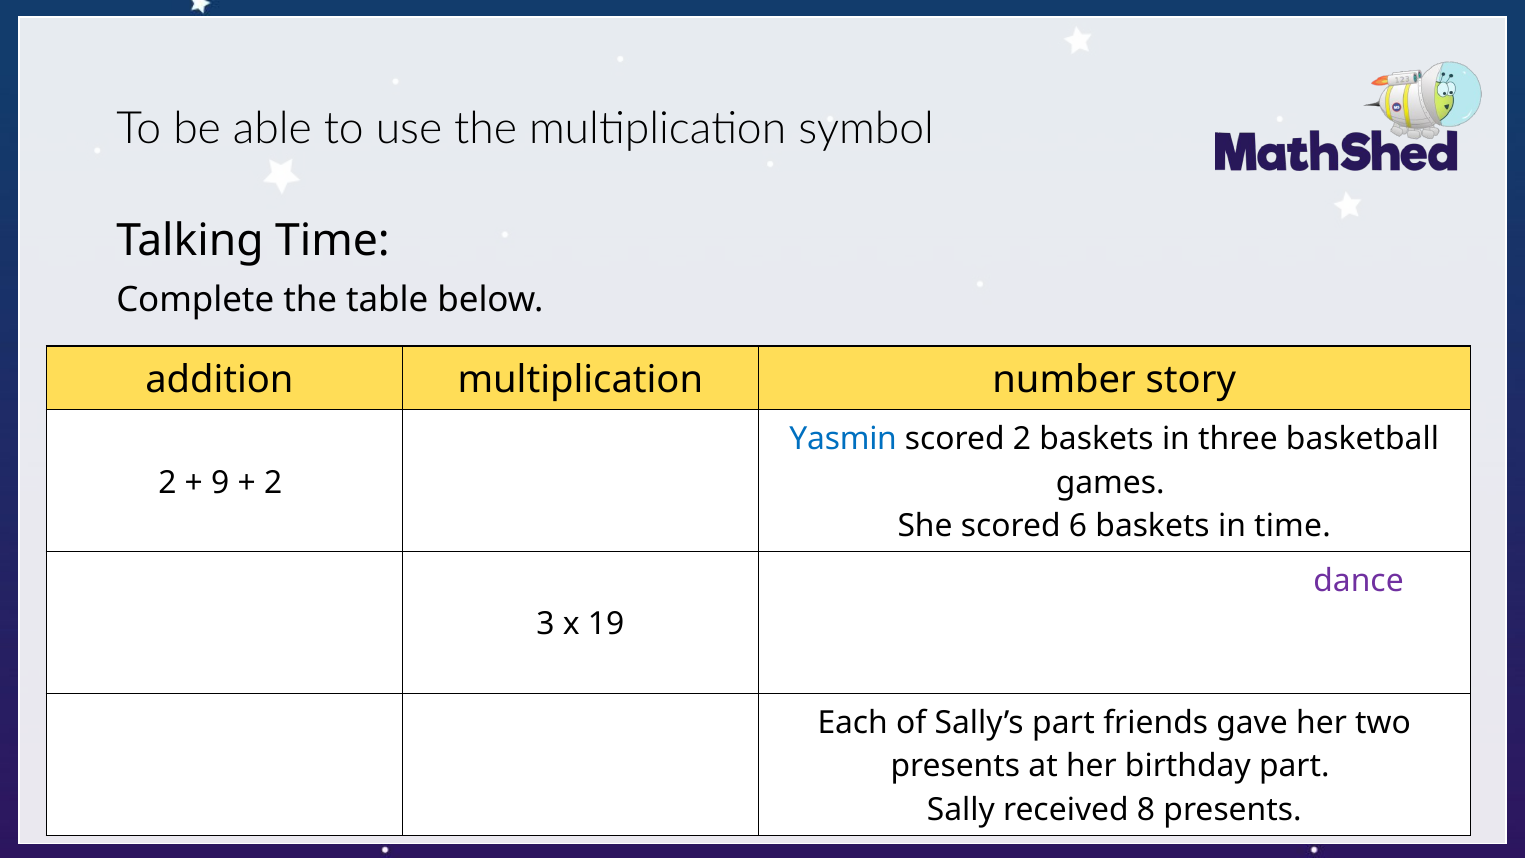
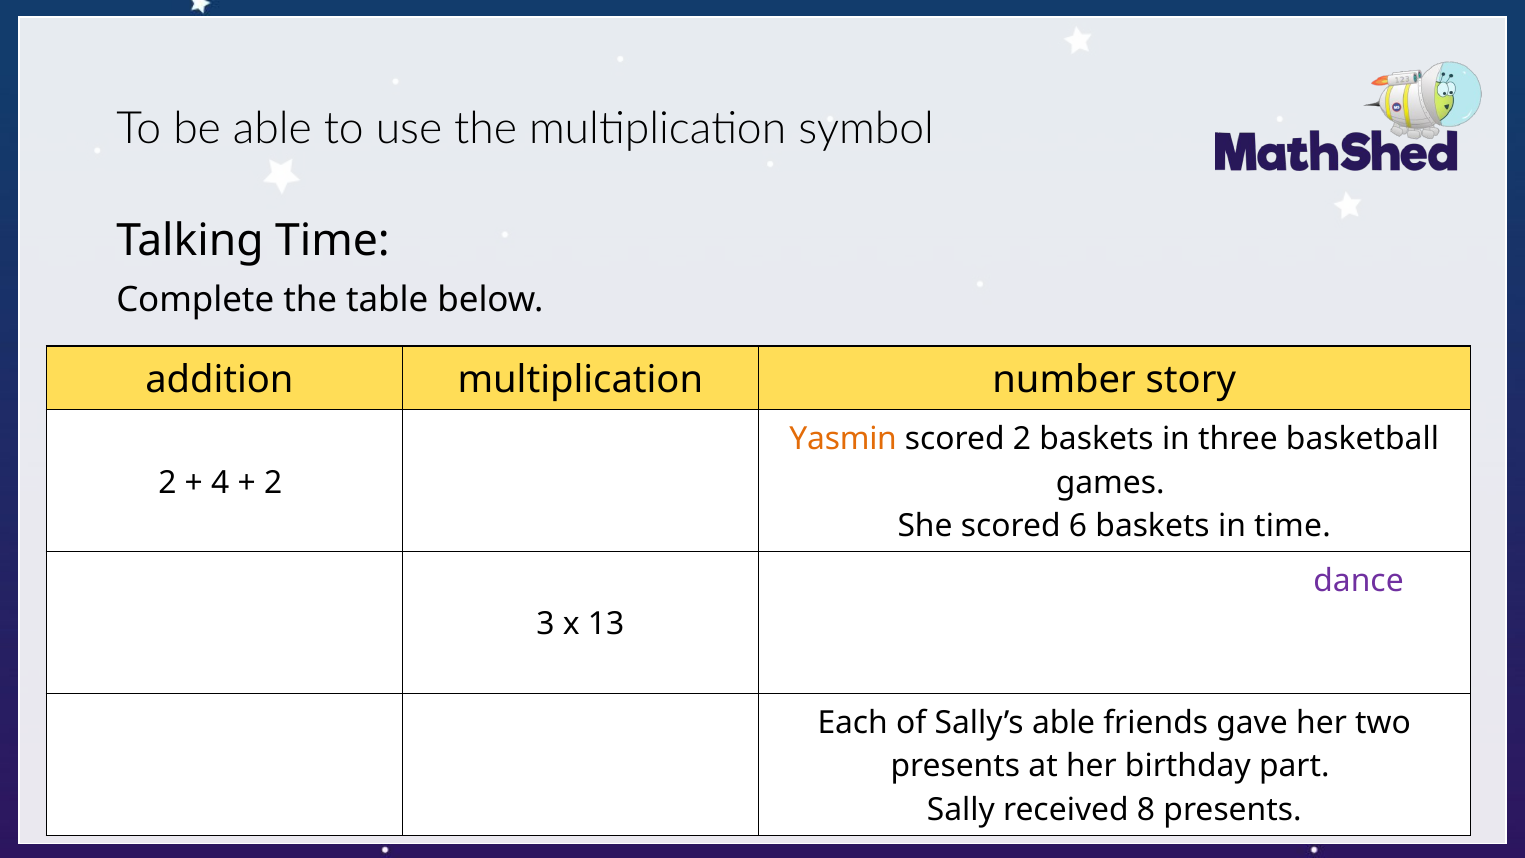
Yasmin colour: blue -> orange (843, 439)
9: 9 -> 4 (220, 482)
19: 19 -> 13 (606, 624)
Sally’s part: part -> able (1064, 723)
